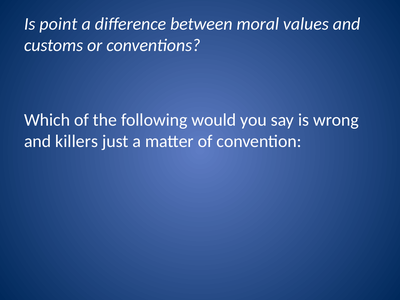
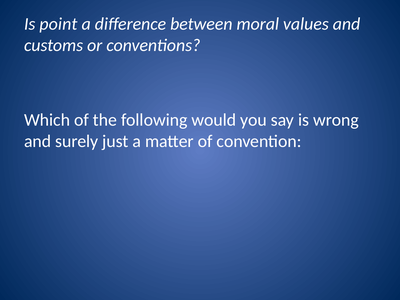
killers: killers -> surely (77, 141)
